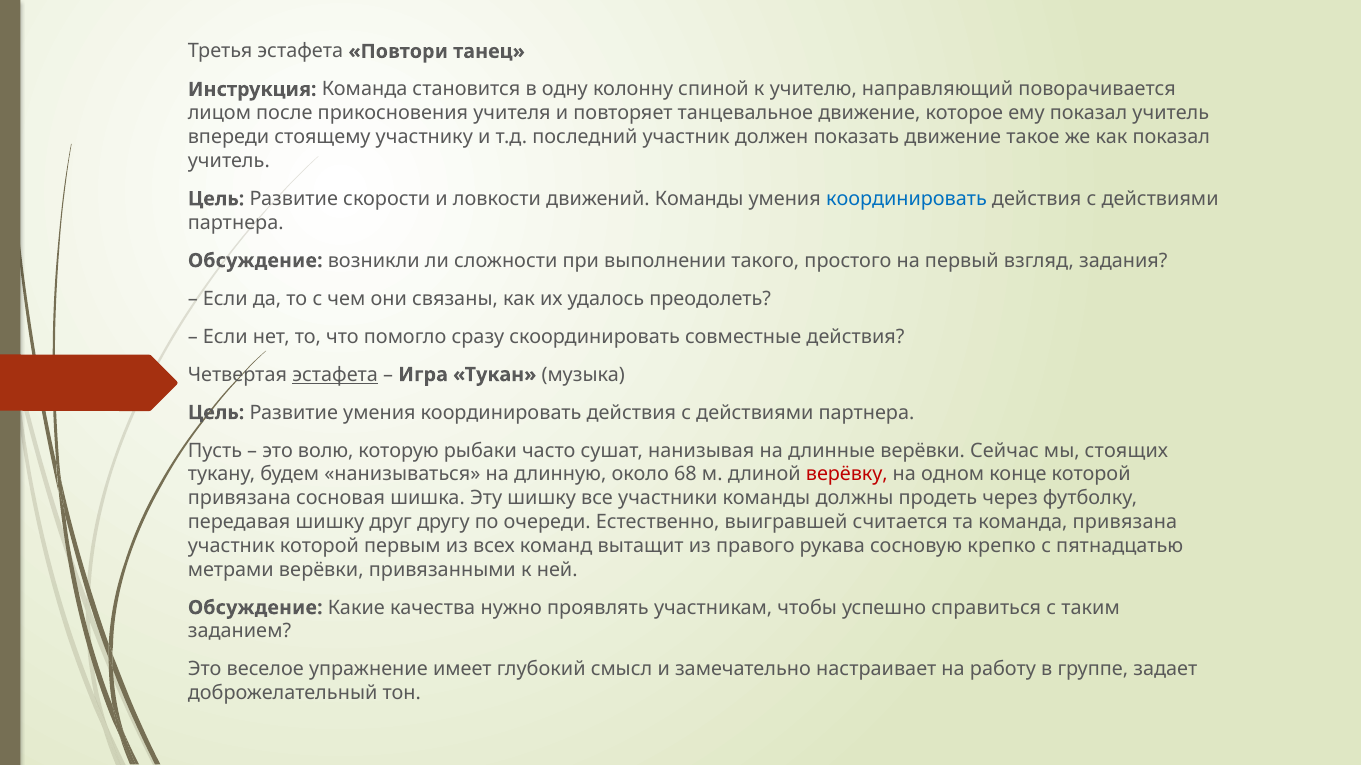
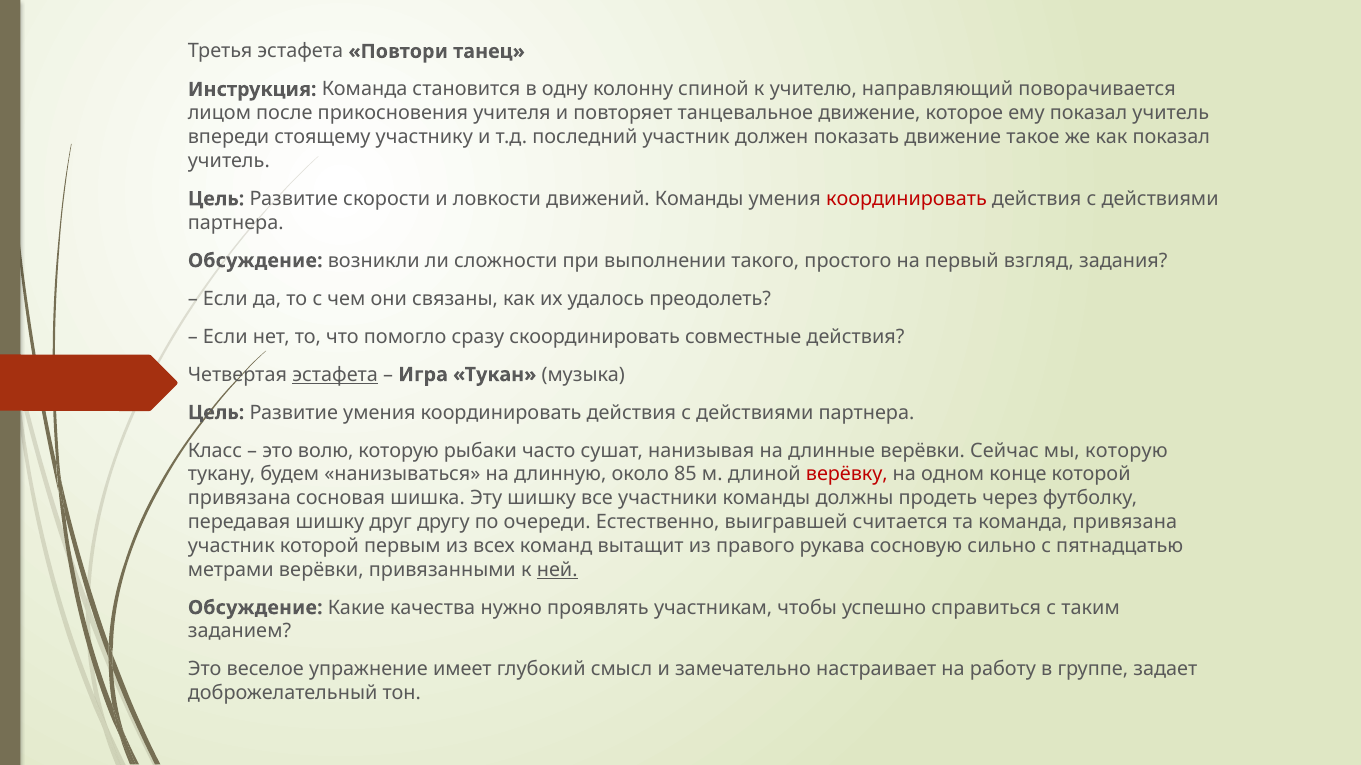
координировать colour: blue -> red (906, 199)
Пусть: Пусть -> Класс (215, 451)
мы стоящих: стоящих -> которую (1126, 451)
68: 68 -> 85 (685, 475)
крепко: крепко -> сильно (1002, 546)
ней underline: none -> present (557, 570)
